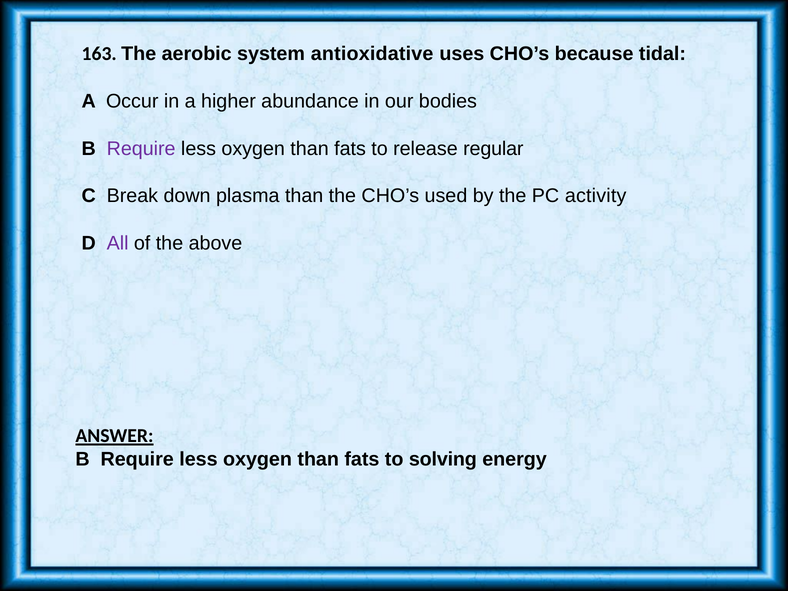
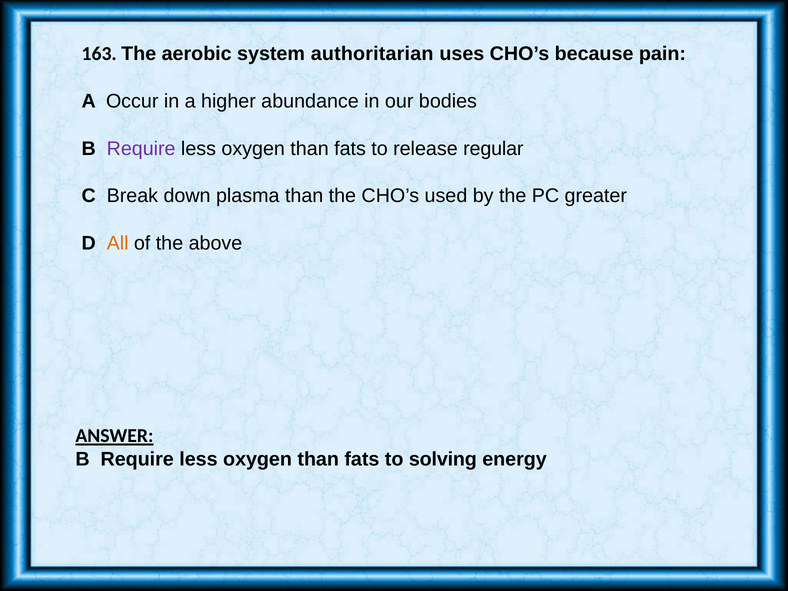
antioxidative: antioxidative -> authoritarian (372, 54)
tidal: tidal -> pain (662, 54)
activity: activity -> greater (596, 196)
All colour: purple -> orange (118, 243)
